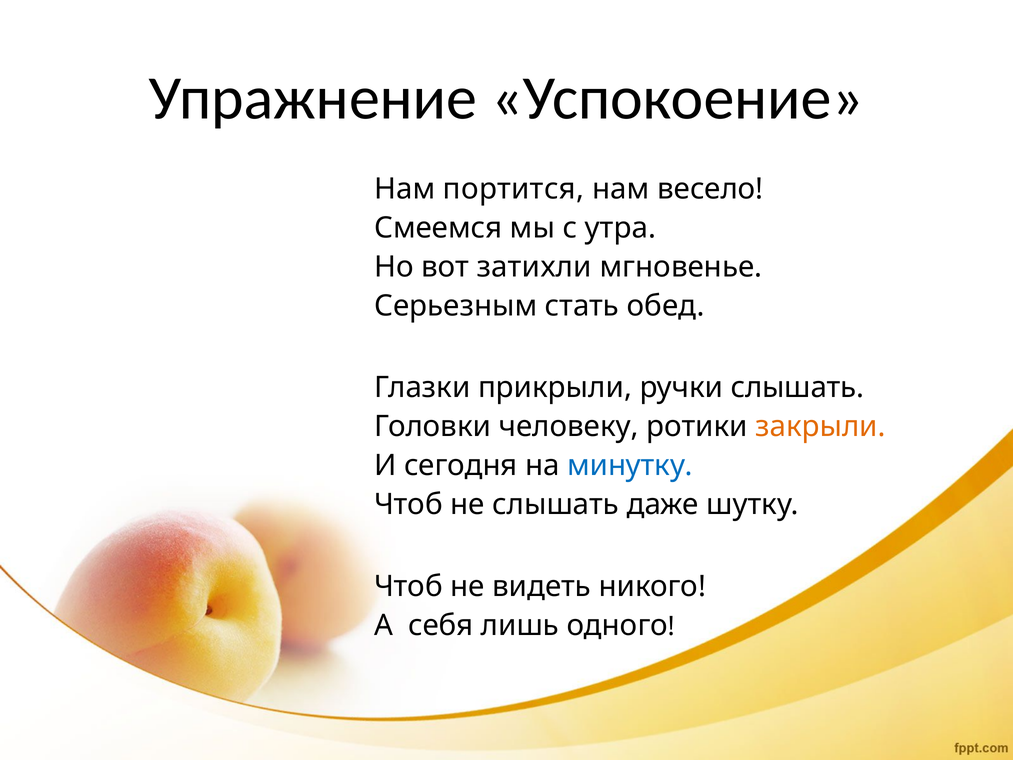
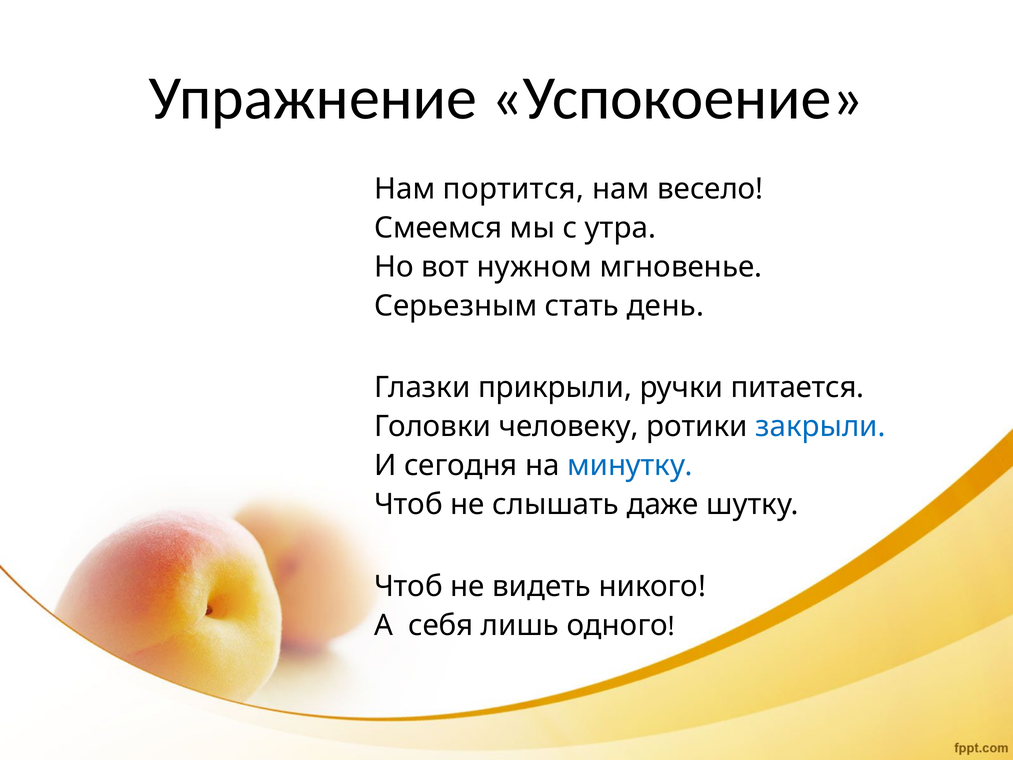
затихли: затихли -> нужном (534, 267)
обед: обед -> день (665, 306)
ручки слышать: слышать -> питается (798, 388)
закрыли colour: orange -> blue (820, 427)
